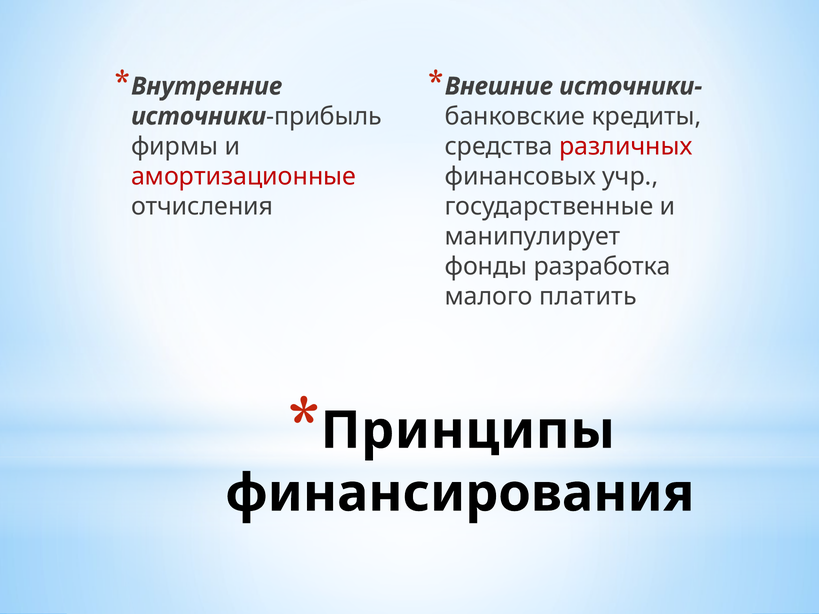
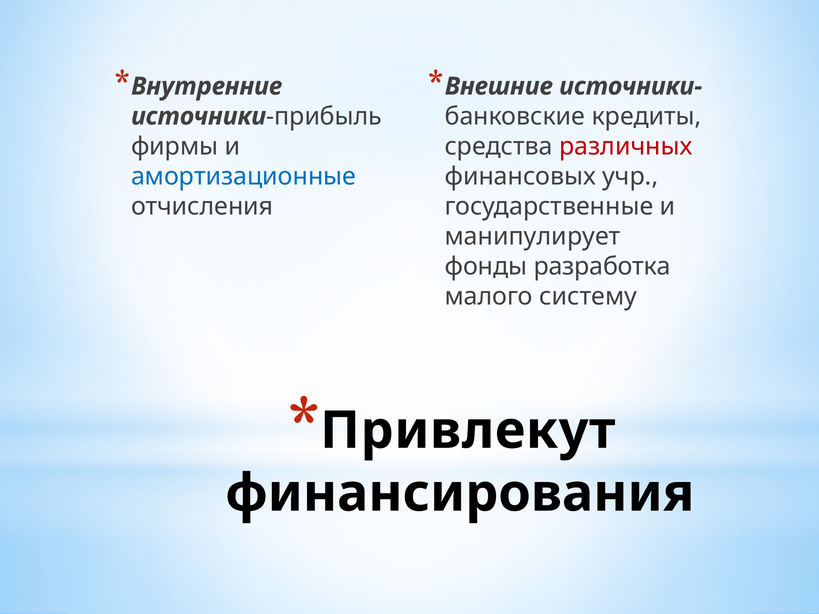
амортизационные colour: red -> blue (244, 176)
платить: платить -> систему (588, 297)
Принципы: Принципы -> Привлекут (468, 431)
